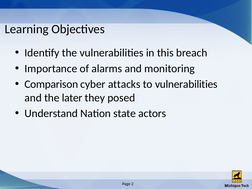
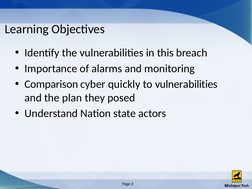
attacks: attacks -> quickly (124, 84)
later: later -> plan (72, 98)
